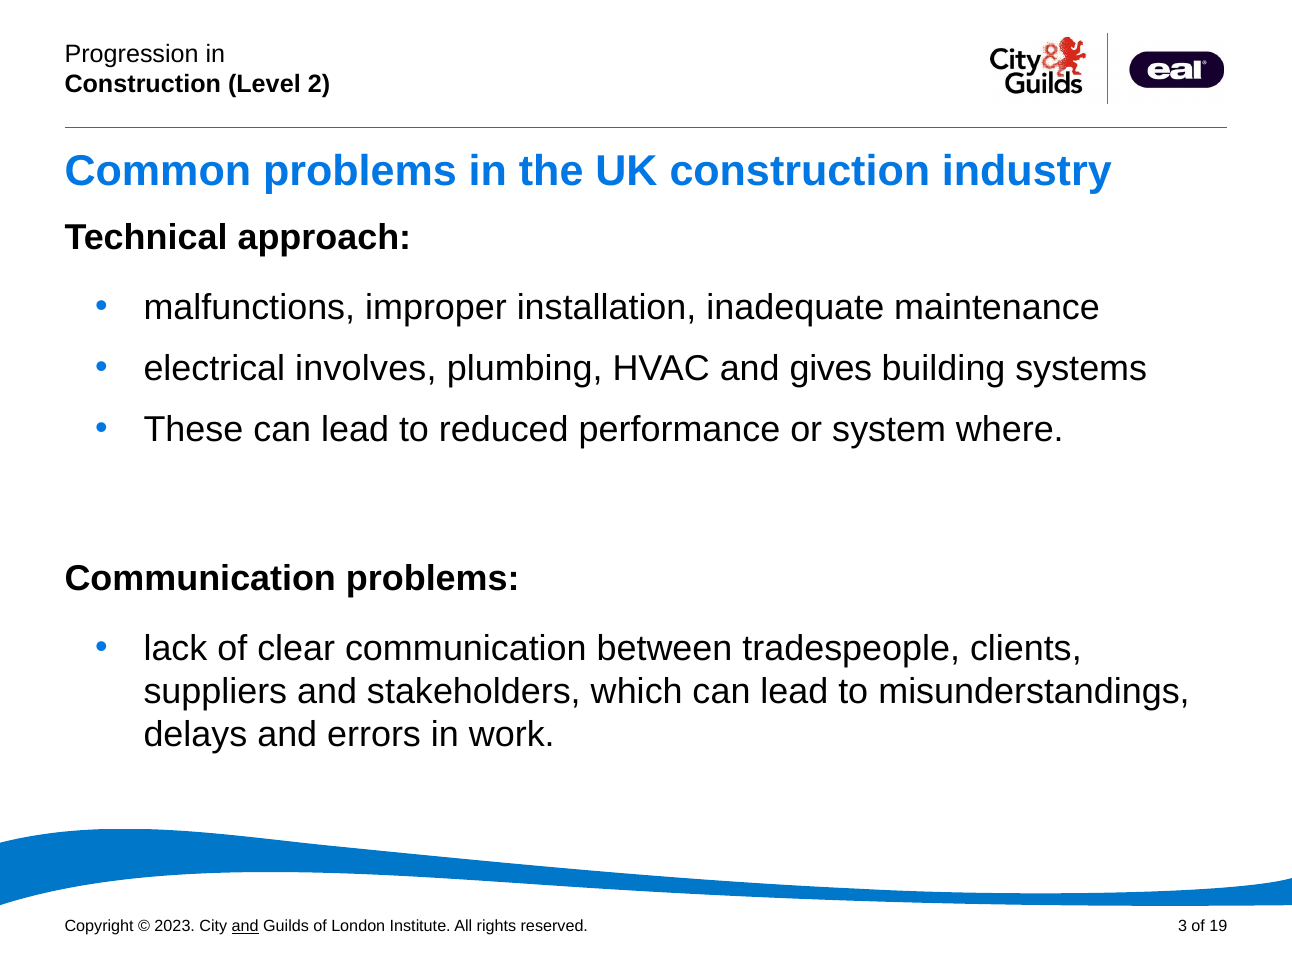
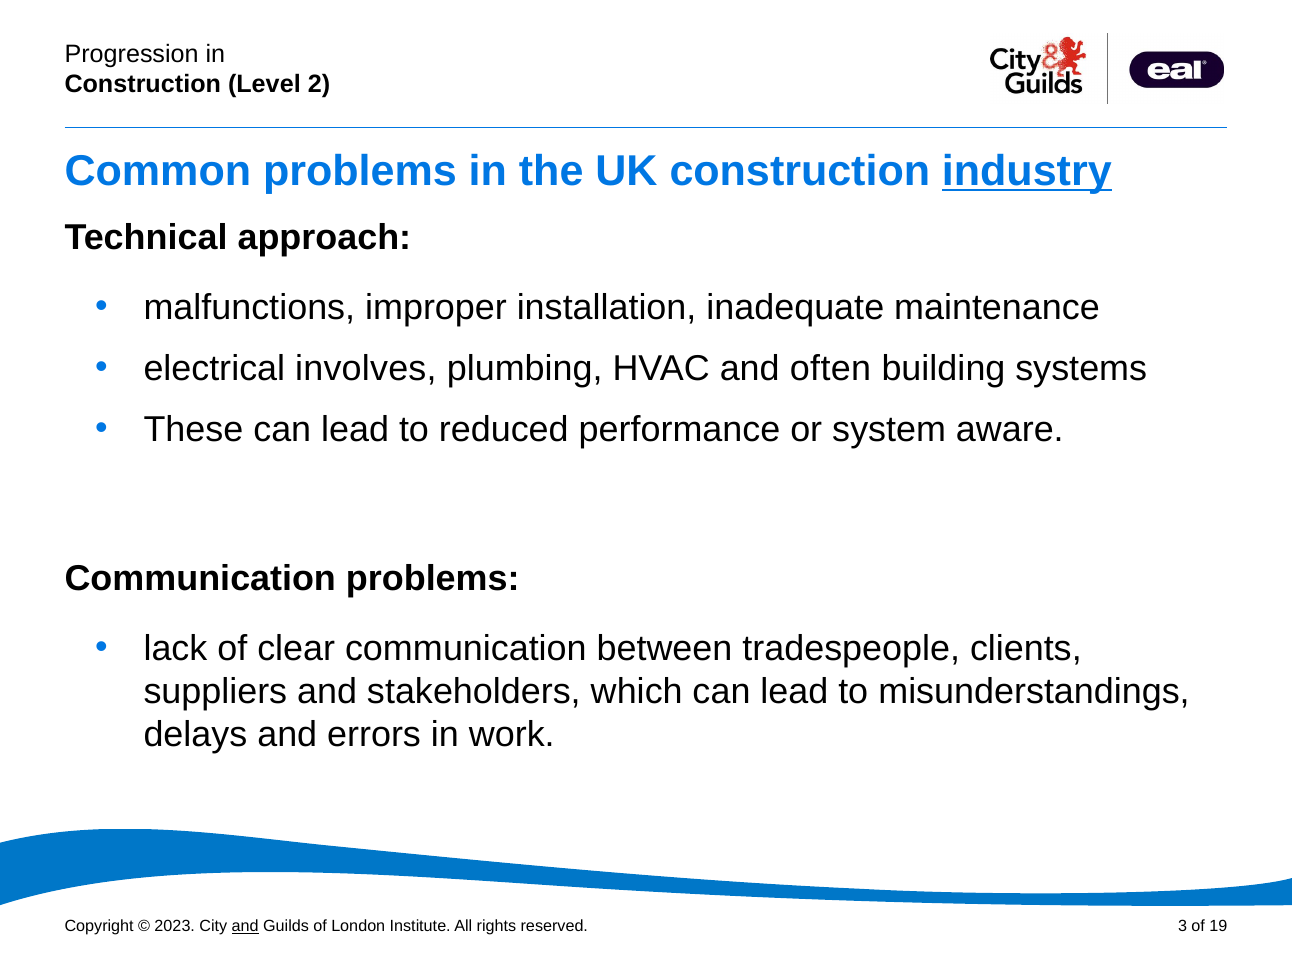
industry underline: none -> present (1027, 171)
gives: gives -> often (831, 369)
where: where -> aware (1010, 430)
